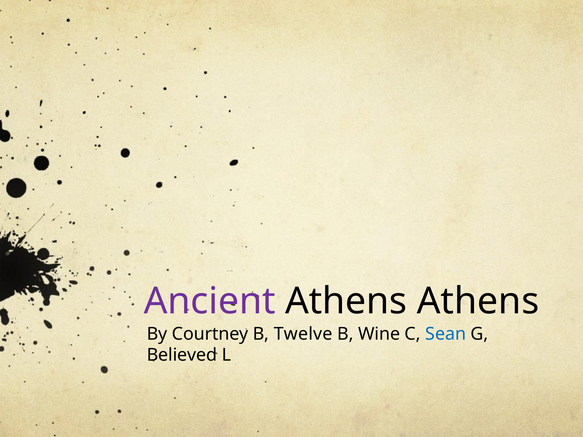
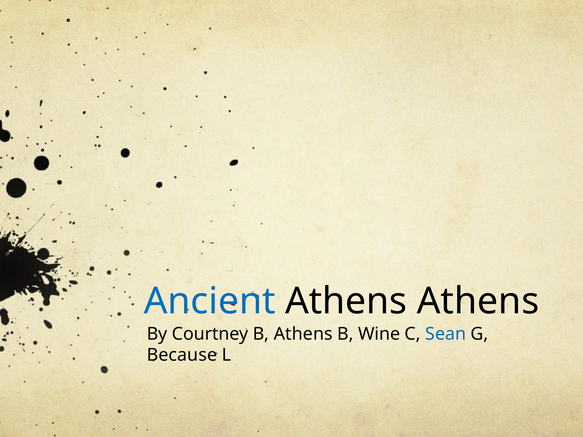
Ancient colour: purple -> blue (210, 301)
B Twelve: Twelve -> Athens (303, 334)
Believed: Believed -> Because (182, 355)
